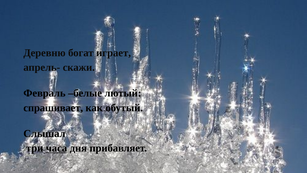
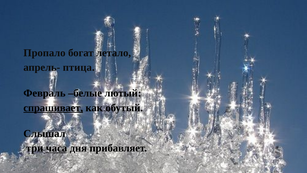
Деревню: Деревню -> Пропало (44, 53)
играет: играет -> летало (114, 53)
скажи: скажи -> птица (79, 67)
спрашивает underline: none -> present (53, 108)
